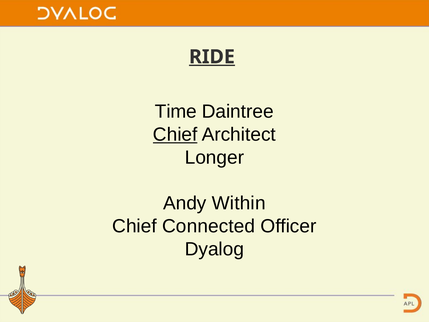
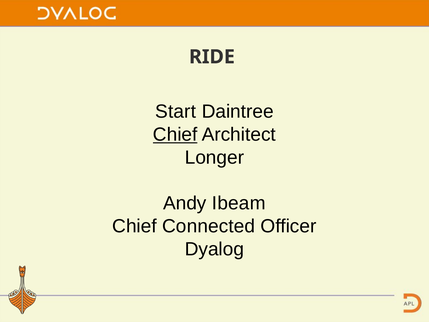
RIDE underline: present -> none (212, 57)
Time: Time -> Start (176, 112)
Within: Within -> Ibeam (239, 203)
